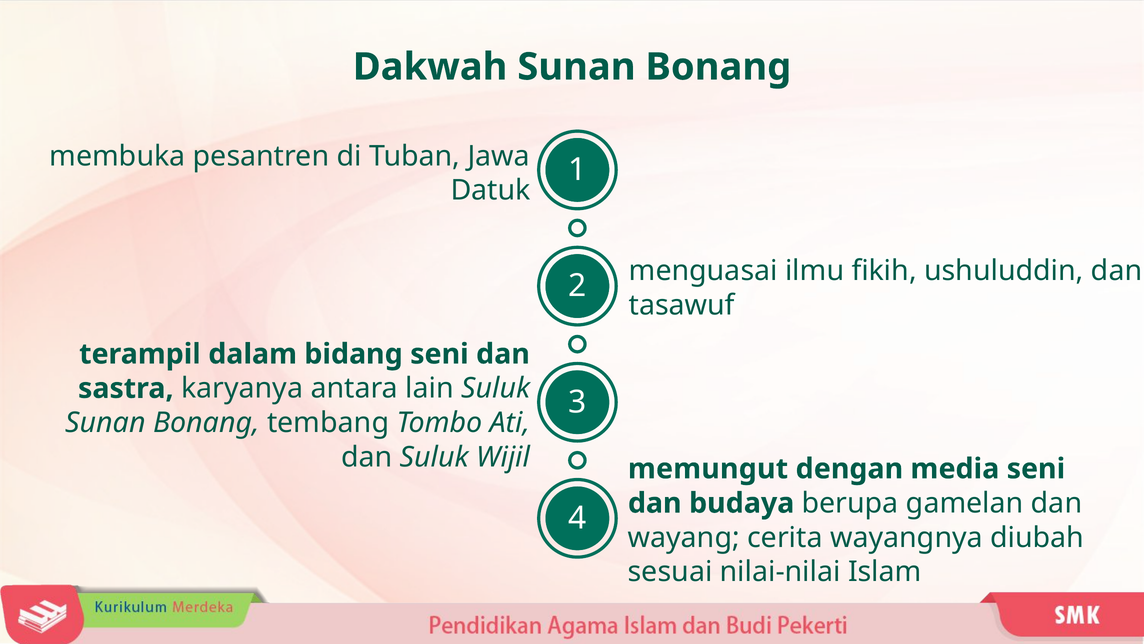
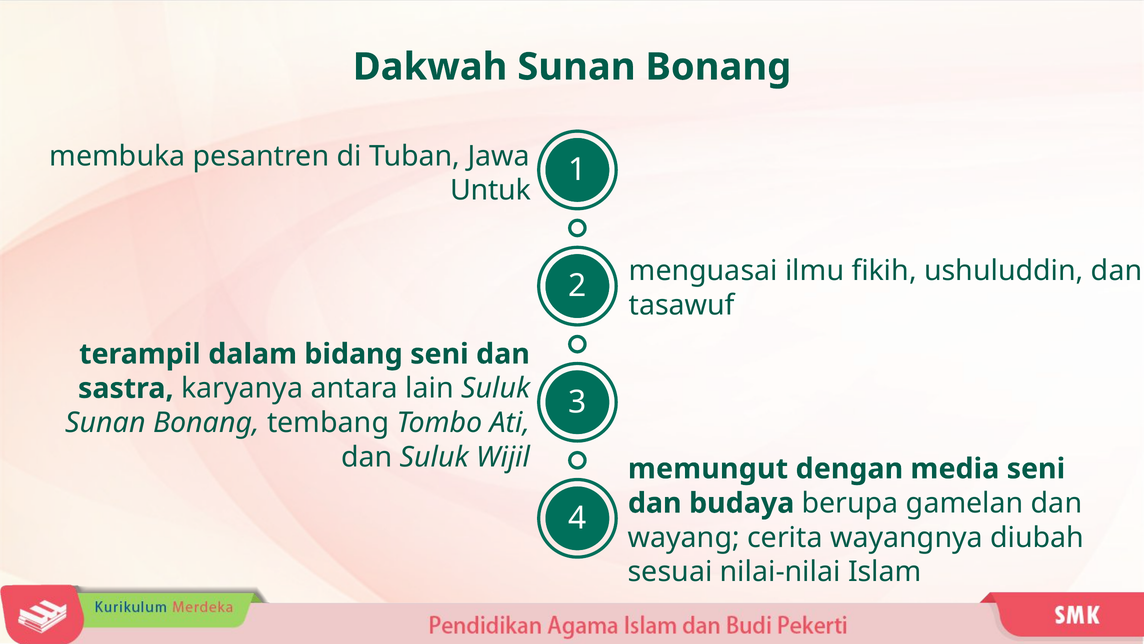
Datuk: Datuk -> Untuk (491, 190)
